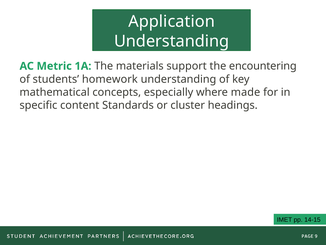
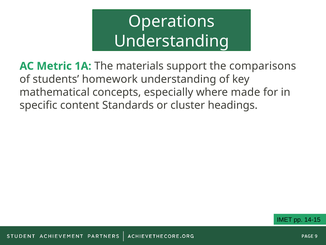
Application: Application -> Operations (172, 22)
encountering: encountering -> comparisons (263, 66)
